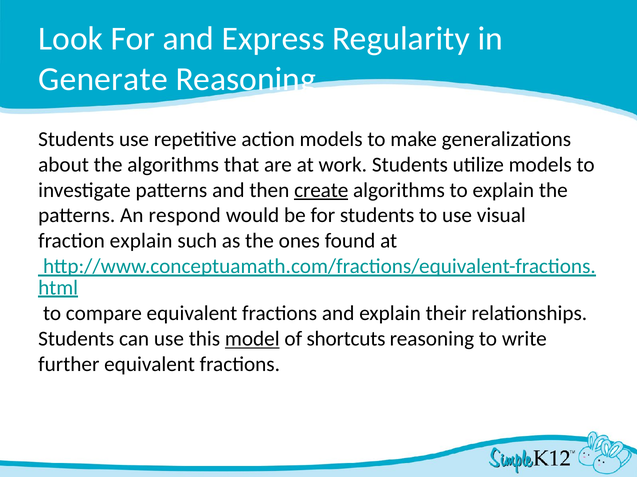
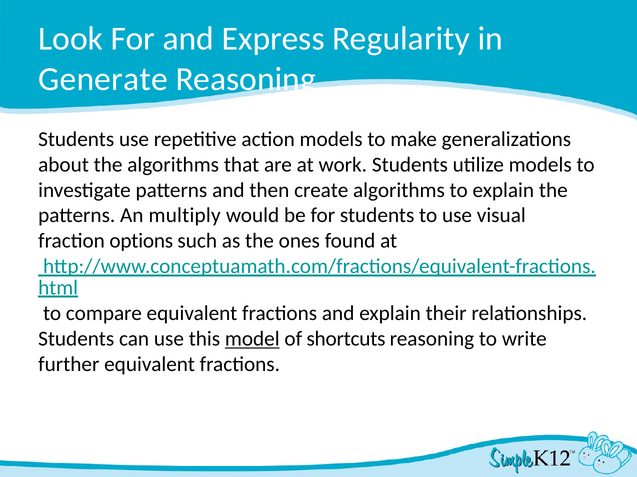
create underline: present -> none (321, 190)
respond: respond -> multiply (185, 216)
fraction explain: explain -> options (141, 241)
